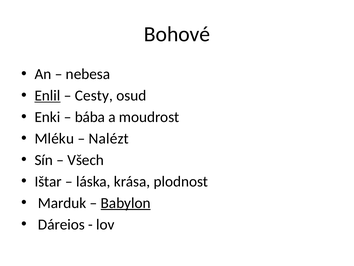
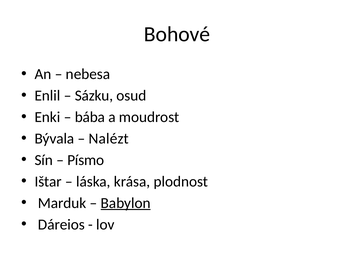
Enlil underline: present -> none (47, 95)
Cesty: Cesty -> Sázku (94, 95)
Mléku: Mléku -> Bývala (54, 138)
Všech: Všech -> Písmo (86, 160)
